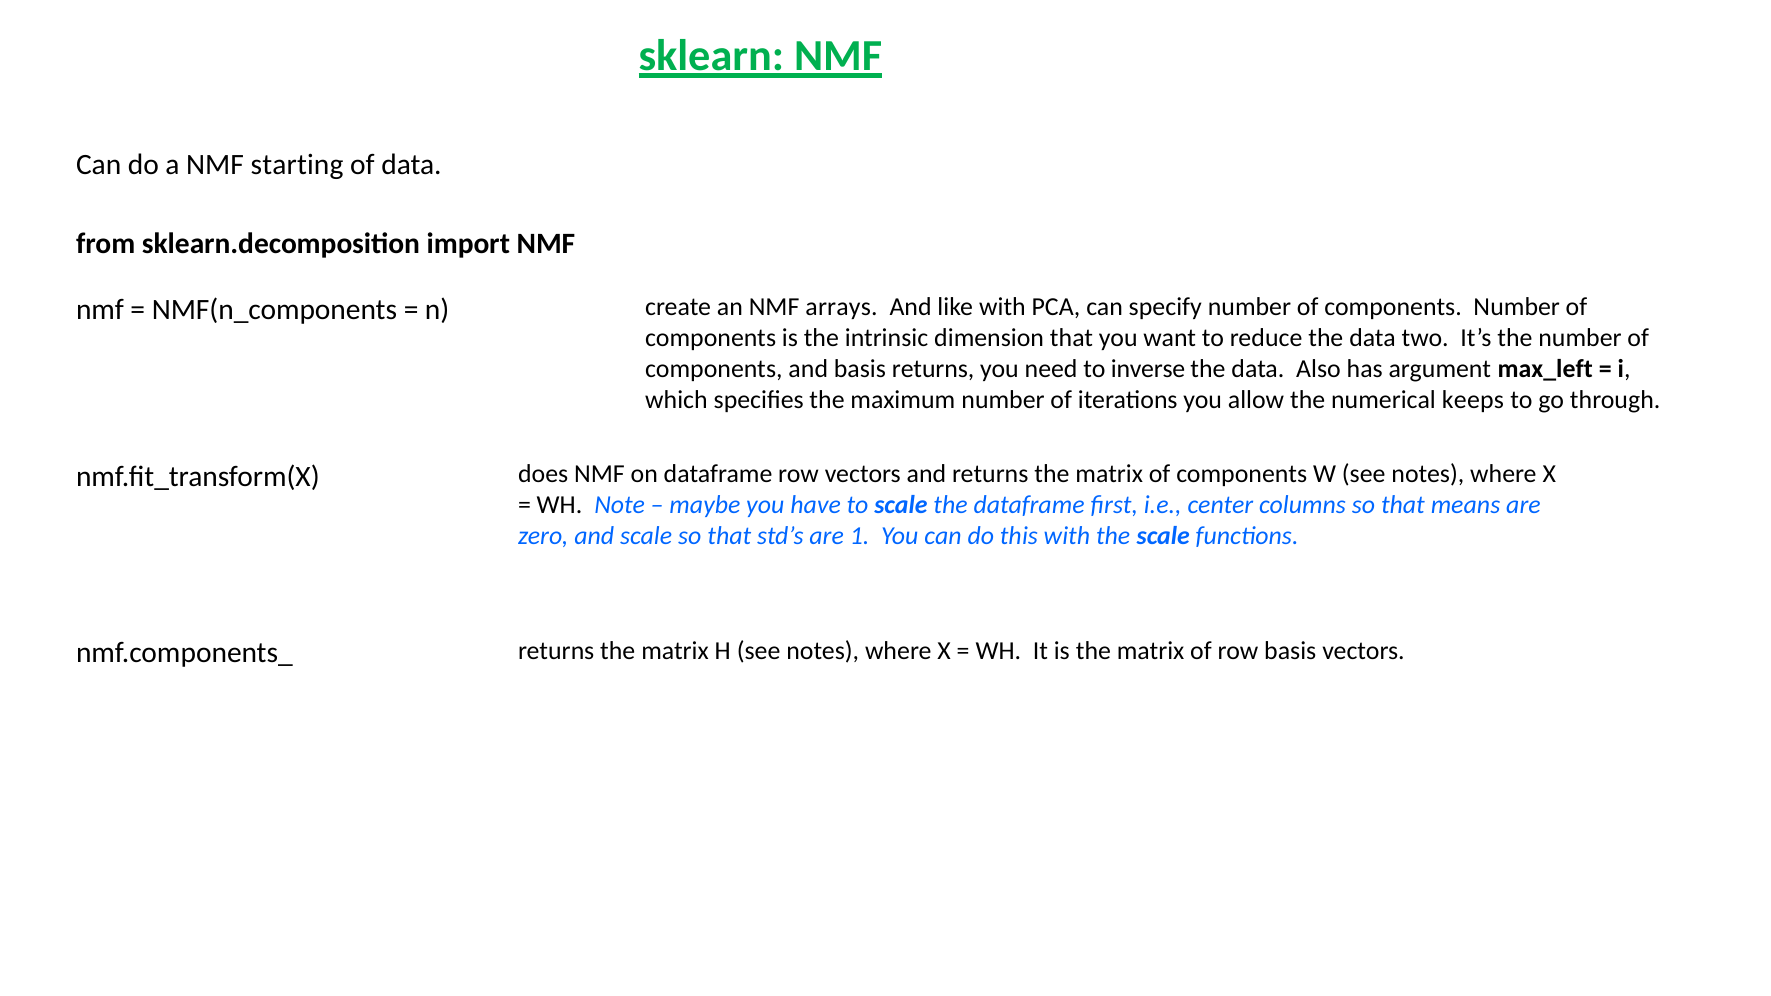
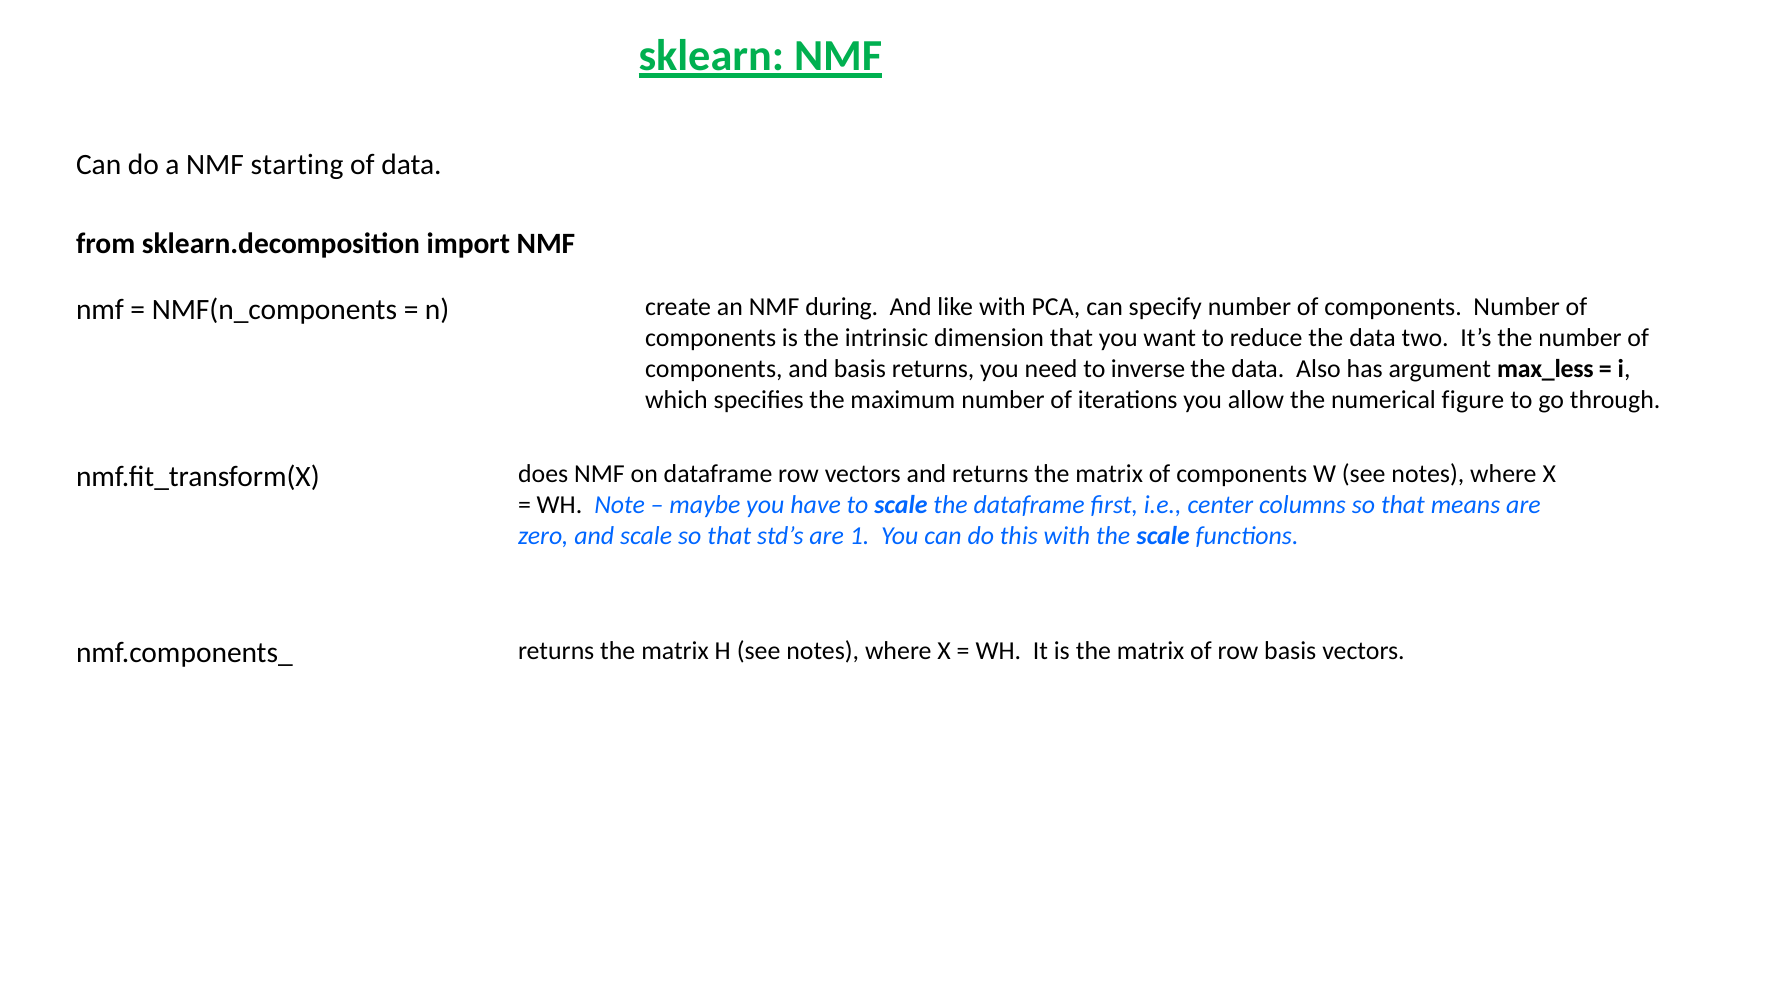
arrays: arrays -> during (842, 307)
max_left: max_left -> max_less (1545, 369)
keeps: keeps -> figure (1473, 400)
